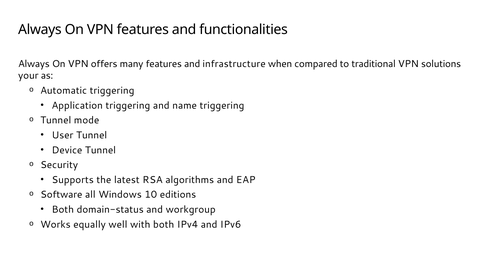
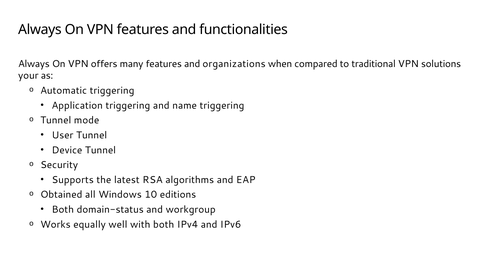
infrastructure: infrastructure -> organizations (234, 64)
Software: Software -> Obtained (61, 195)
